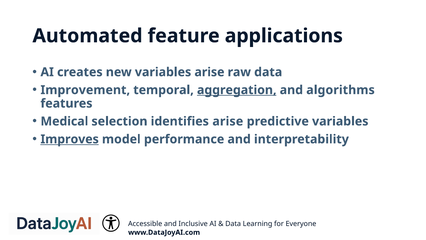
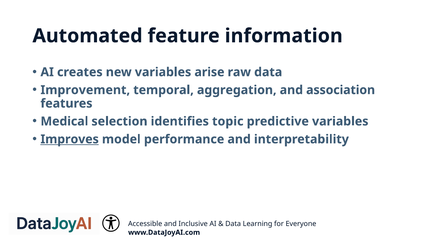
applications: applications -> information (284, 36)
aggregation underline: present -> none (237, 90)
algorithms: algorithms -> association (341, 90)
identifies arise: arise -> topic (228, 121)
